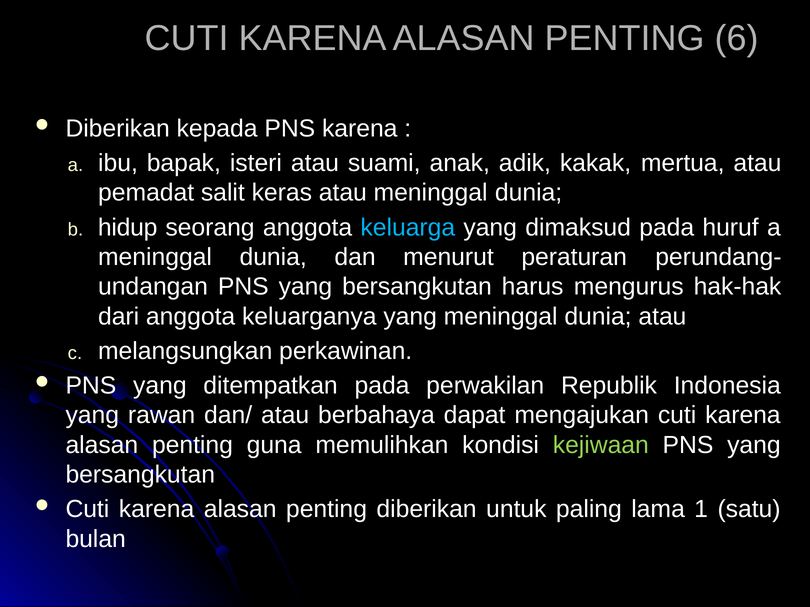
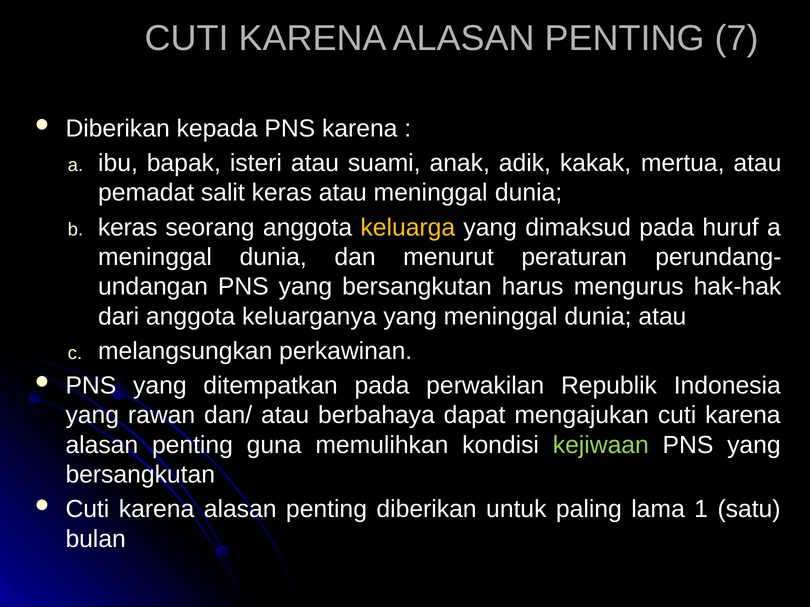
6: 6 -> 7 (737, 38)
hidup: hidup -> keras (128, 228)
keluarga colour: light blue -> yellow (408, 228)
